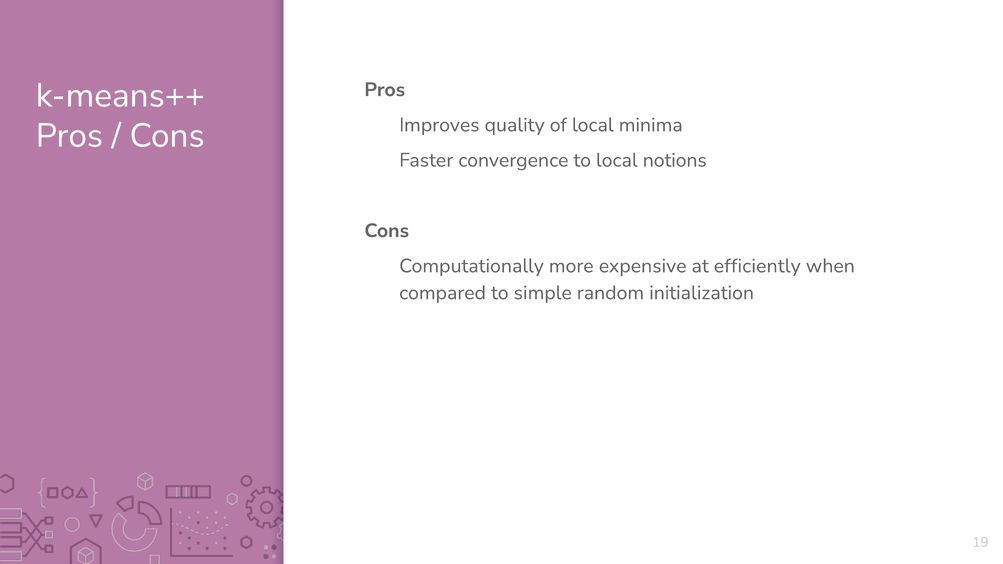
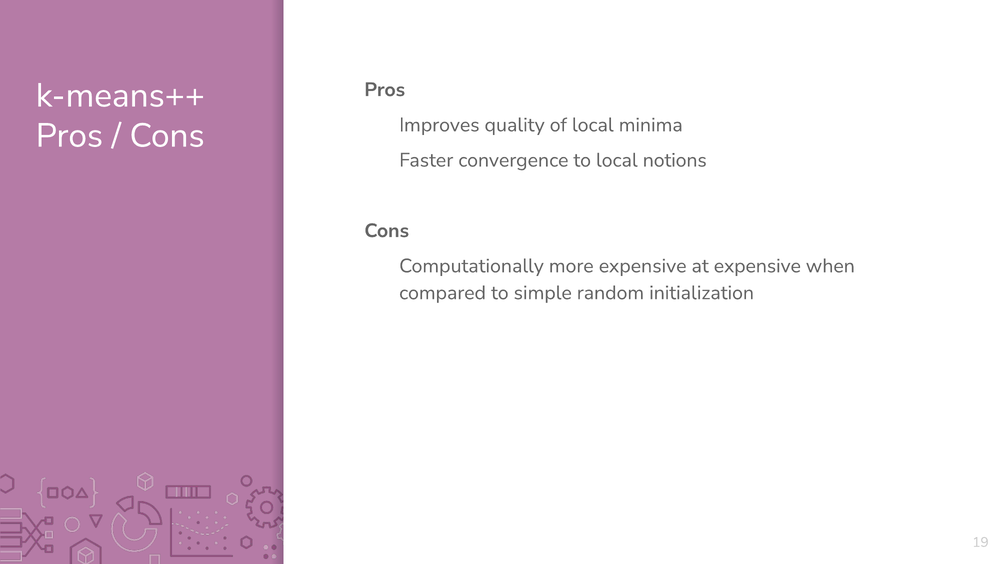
at efficiently: efficiently -> expensive (757, 266)
